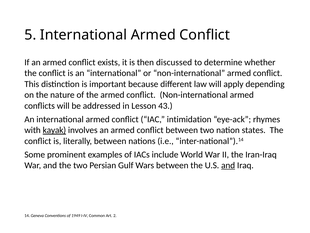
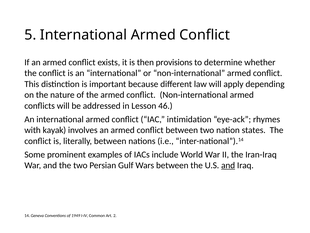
discussed: discussed -> provisions (174, 62)
43: 43 -> 46 (165, 106)
kayak underline: present -> none (54, 130)
